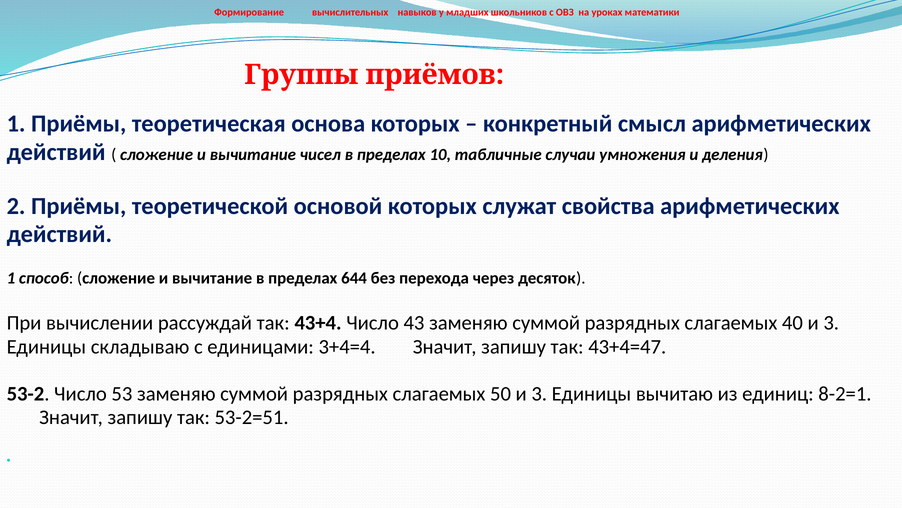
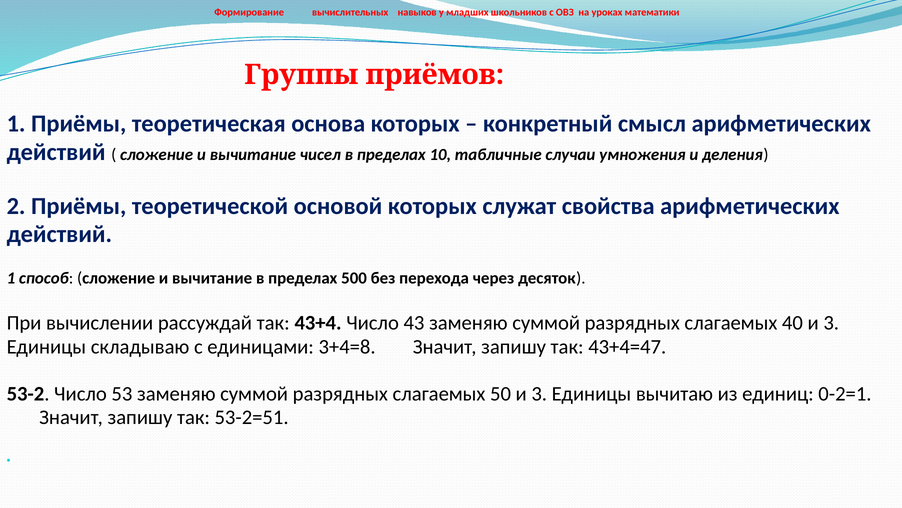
644: 644 -> 500 (354, 278)
3+4=4: 3+4=4 -> 3+4=8 (347, 346)
8-2=1: 8-2=1 -> 0-2=1 (845, 393)
